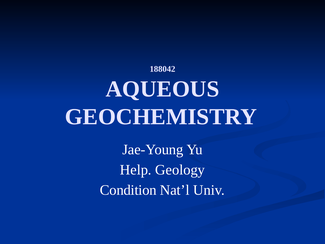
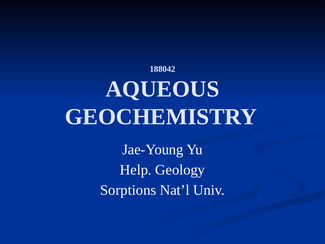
Condition: Condition -> Sorptions (128, 190)
